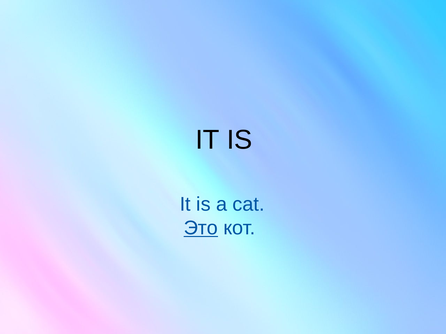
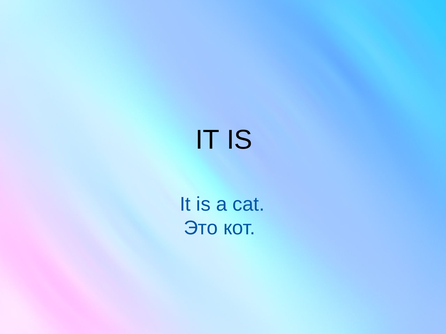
Это underline: present -> none (201, 228)
